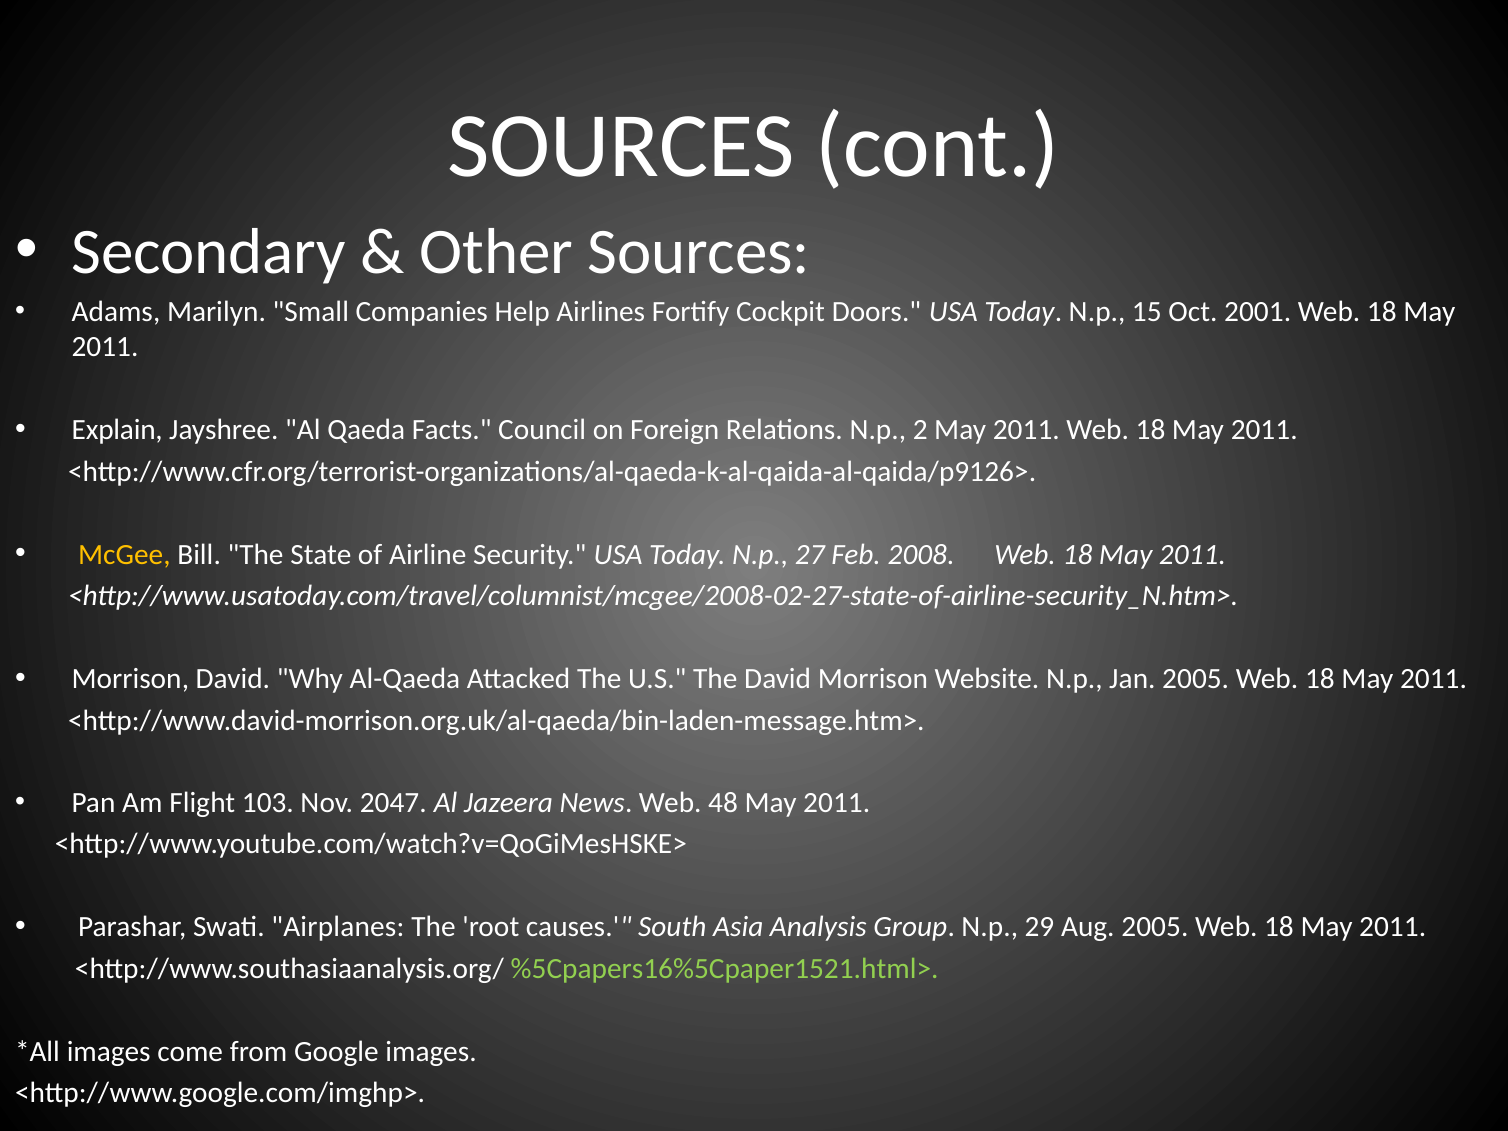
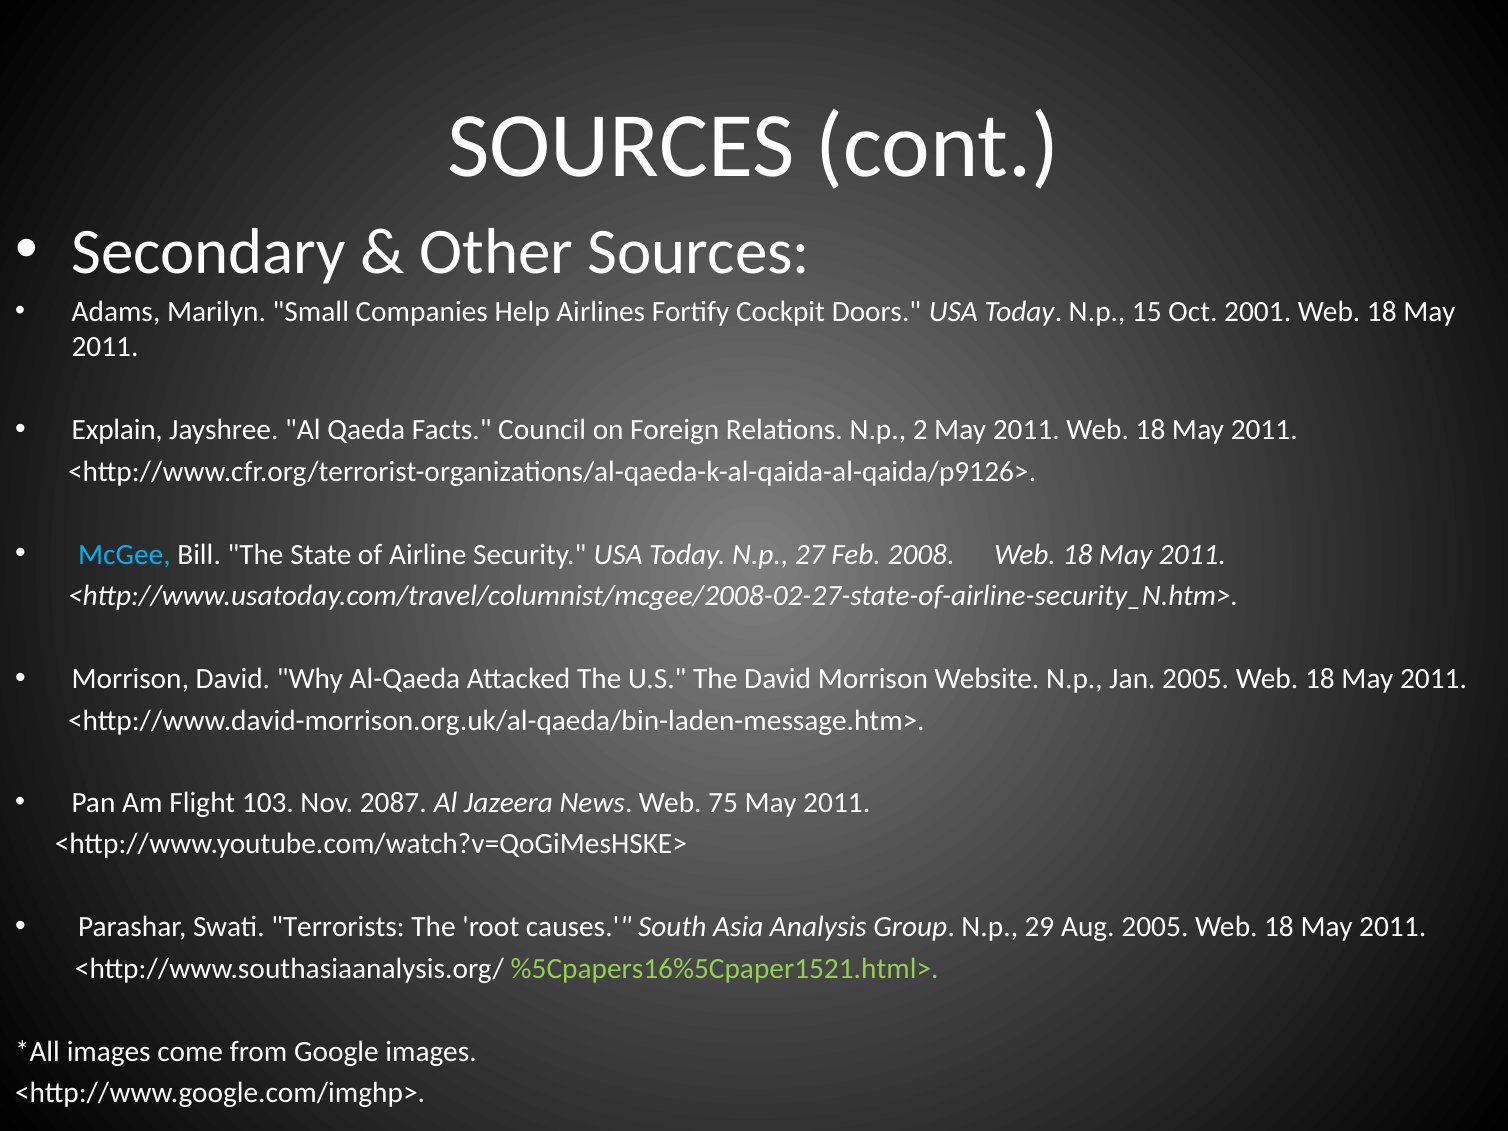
McGee colour: yellow -> light blue (124, 554)
2047: 2047 -> 2087 (393, 803)
48: 48 -> 75 (723, 803)
Airplanes: Airplanes -> Terrorists (338, 927)
